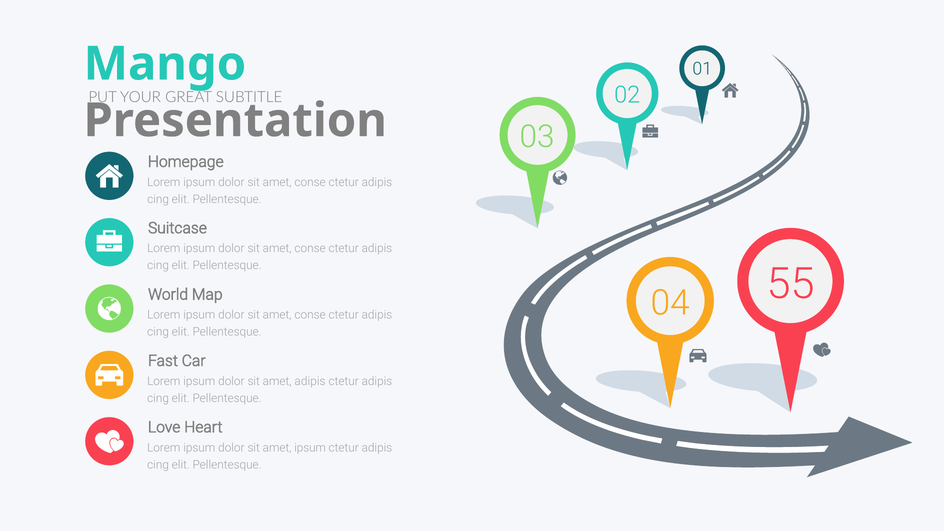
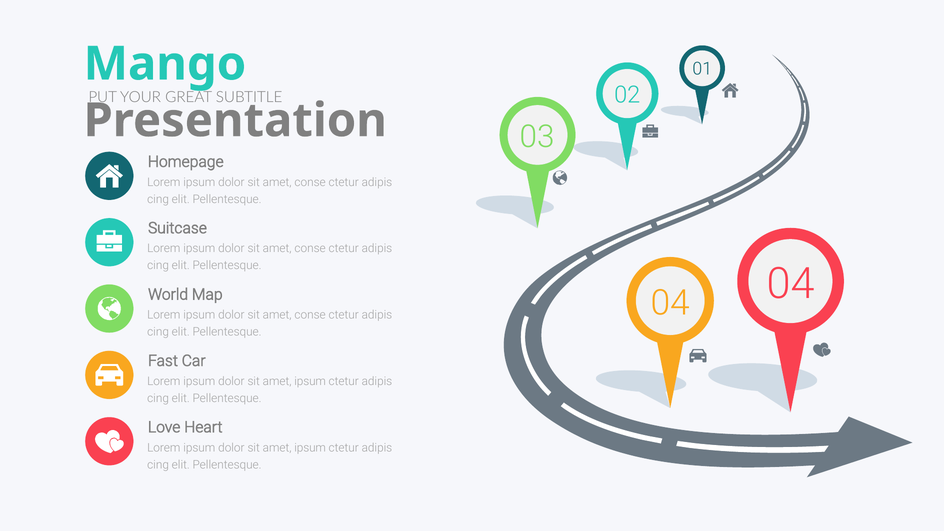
04 55: 55 -> 04 (791, 284)
adipis: adipis -> ipsum (310, 381)
